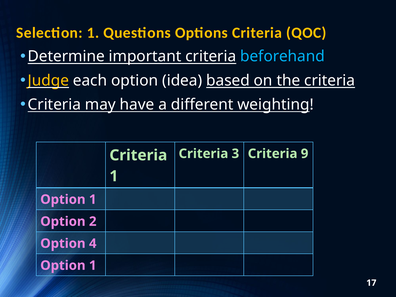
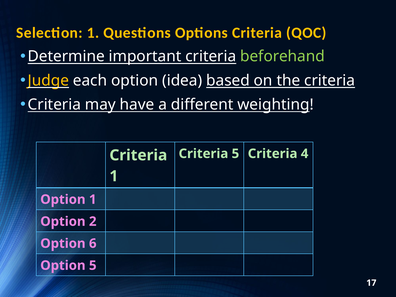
beforehand colour: light blue -> light green (282, 56)
Criteria 3: 3 -> 5 (235, 154)
9: 9 -> 4 (305, 154)
4: 4 -> 6 (93, 243)
1: 1 -> 5 (93, 265)
